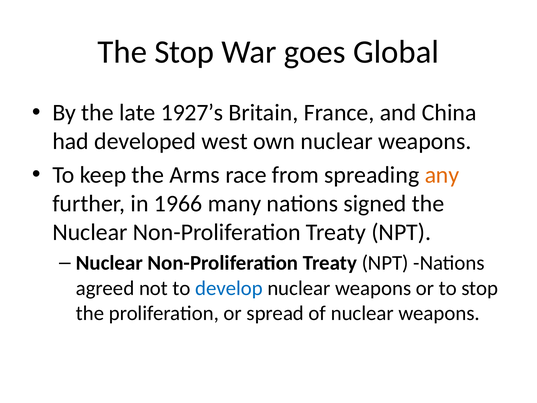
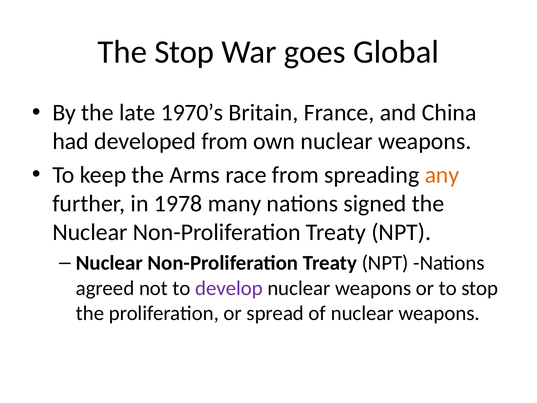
1927’s: 1927’s -> 1970’s (192, 113)
developed west: west -> from (225, 141)
1966: 1966 -> 1978 (178, 203)
develop colour: blue -> purple (229, 288)
